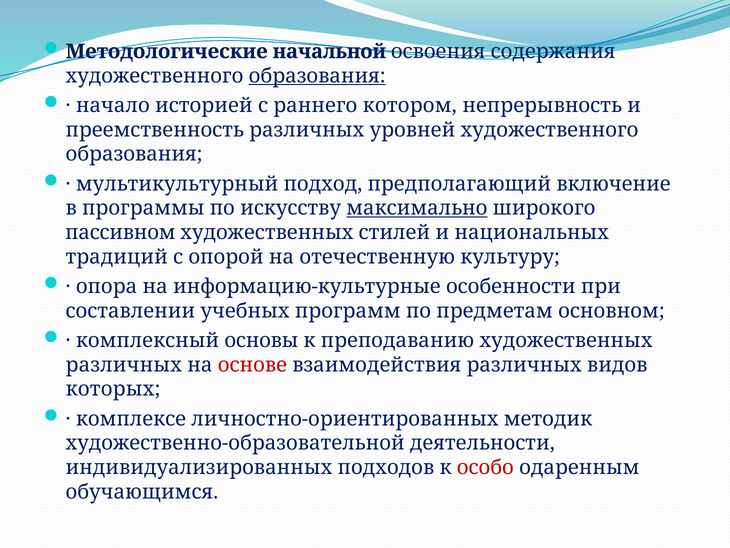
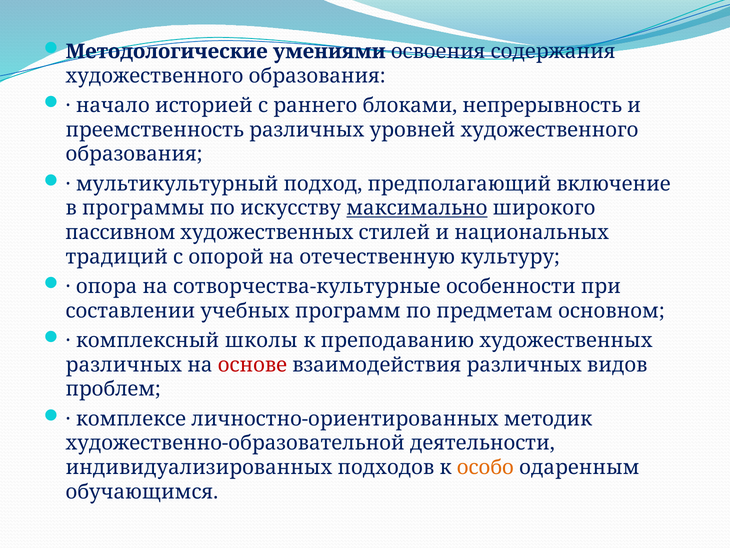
начальной: начальной -> умениями (329, 51)
образования underline: present -> none (317, 76)
котором: котором -> блоками (410, 105)
информацию-культурные: информацию-культурные -> сотворчества-культурные (307, 286)
основы: основы -> школы (261, 340)
которых: которых -> проблем (113, 389)
особо colour: red -> orange (485, 467)
